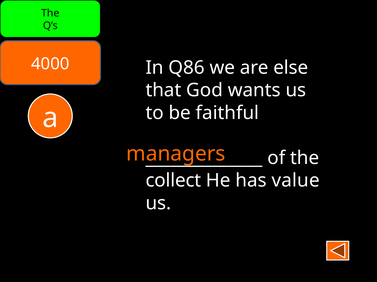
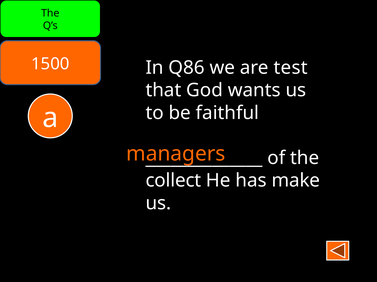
4000: 4000 -> 1500 (50, 64)
else: else -> test (291, 68)
value: value -> make (296, 181)
